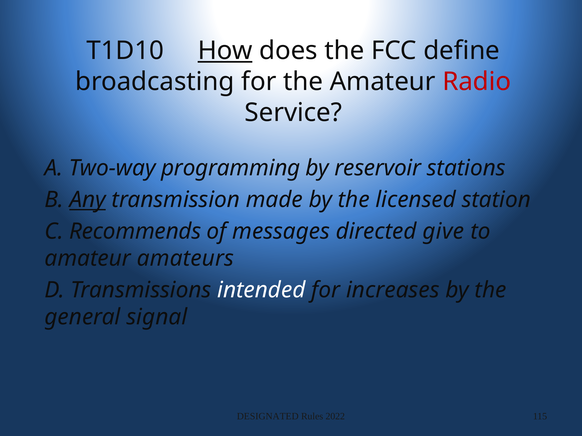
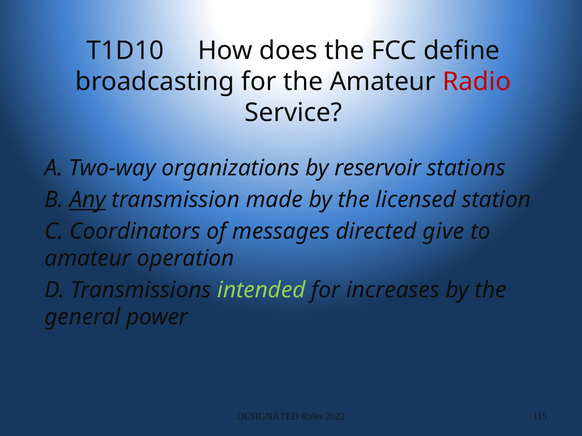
How underline: present -> none (225, 51)
programming: programming -> organizations (231, 168)
Recommends: Recommends -> Coordinators (135, 232)
amateurs: amateurs -> operation (186, 259)
intended colour: white -> light green (261, 290)
signal: signal -> power (157, 318)
